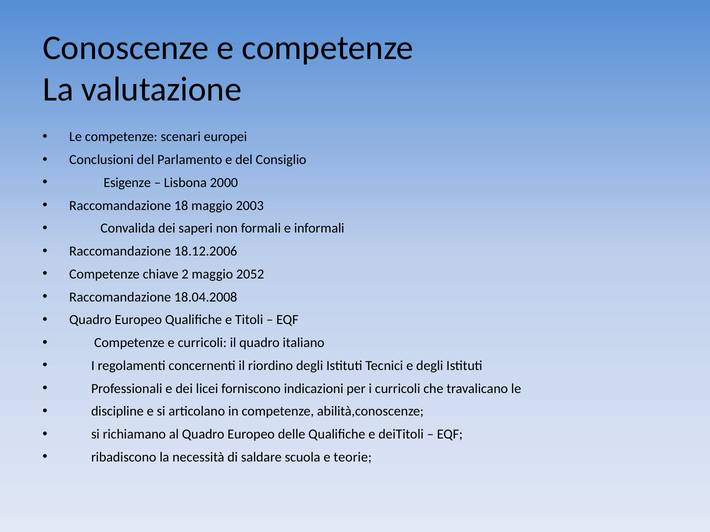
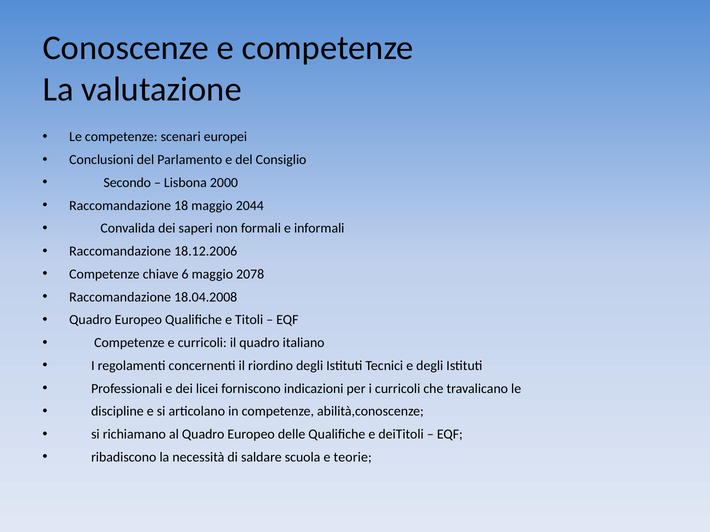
Esigenze: Esigenze -> Secondo (127, 183)
2003: 2003 -> 2044 (250, 206)
2: 2 -> 6 (185, 274)
2052: 2052 -> 2078 (250, 274)
